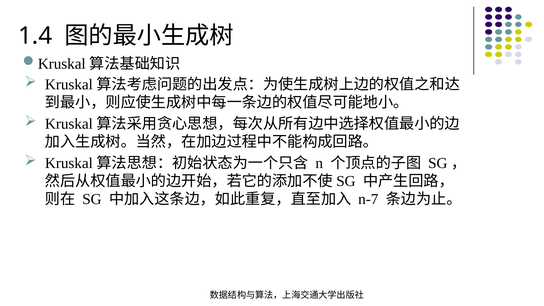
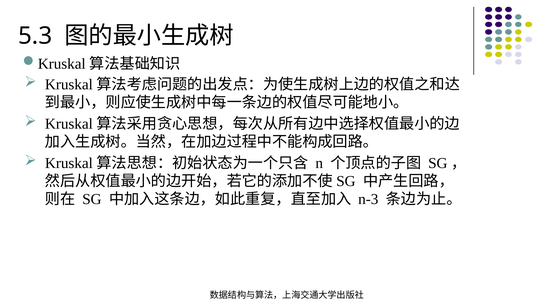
1.4: 1.4 -> 5.3 (35, 36)
n-7: n-7 -> n-3 (368, 199)
